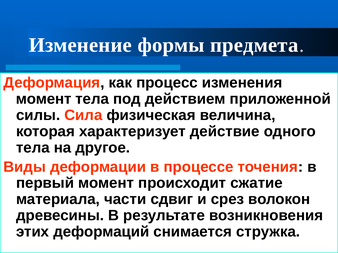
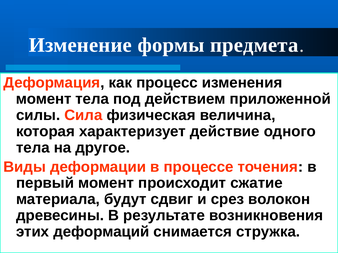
части: части -> будут (125, 200)
